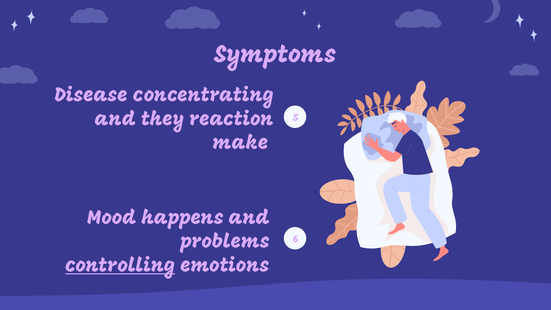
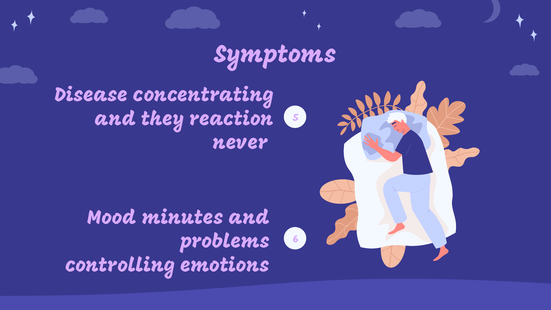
make: make -> never (241, 143)
happens: happens -> minutes (183, 218)
controlling underline: present -> none (120, 265)
